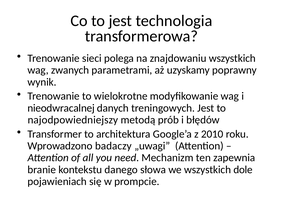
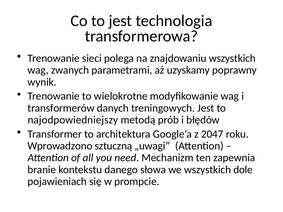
nieodwracalnej: nieodwracalnej -> transformerów (61, 108)
2010: 2010 -> 2047 (212, 134)
badaczy: badaczy -> sztuczną (113, 146)
